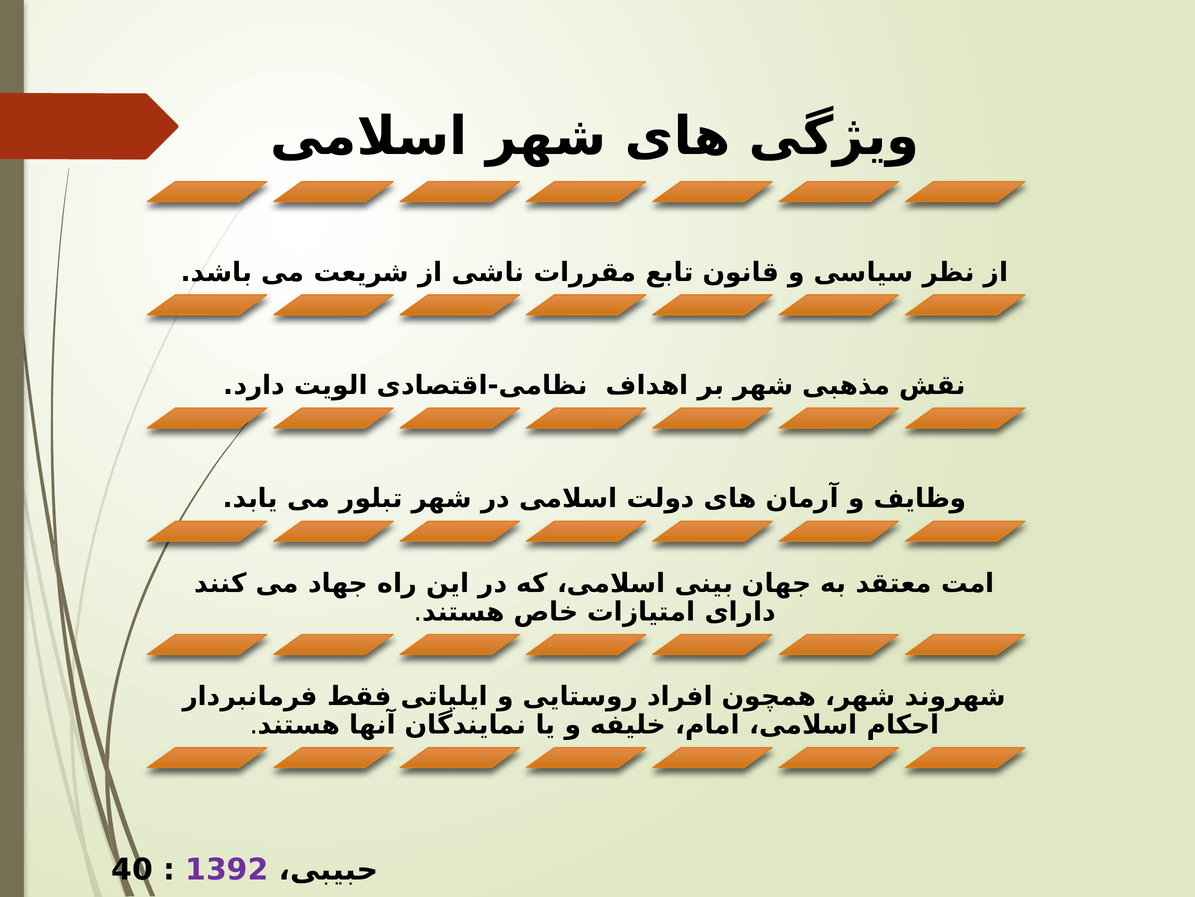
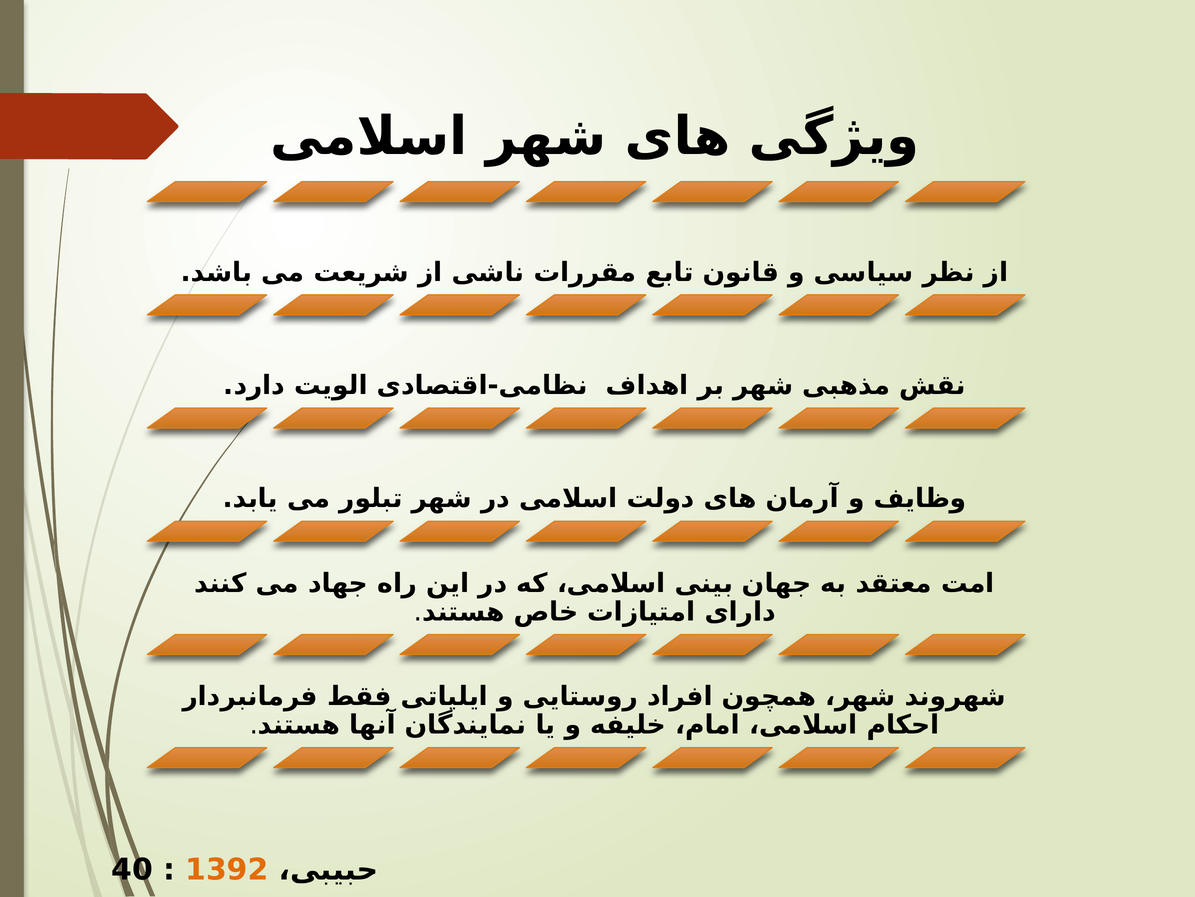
1392 colour: purple -> orange (227, 869)
